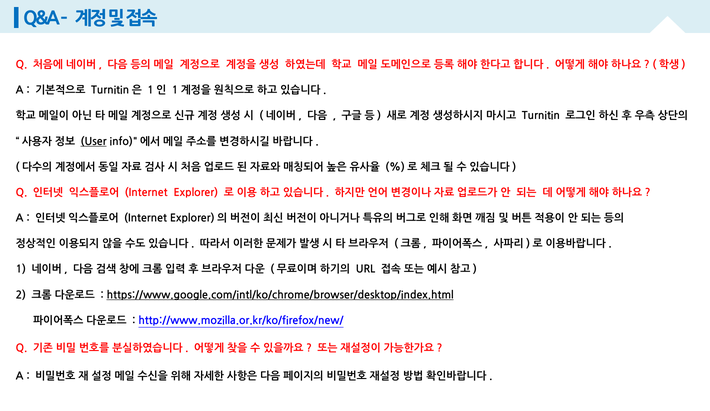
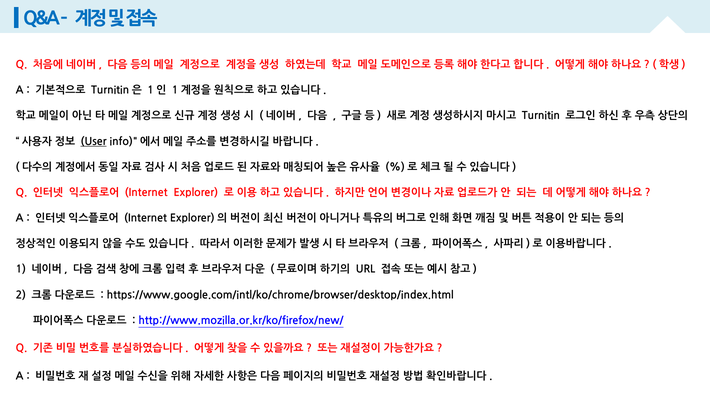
https://www.google.com/intl/ko/chrome/browser/desktop/index.html underline: present -> none (280, 296)
